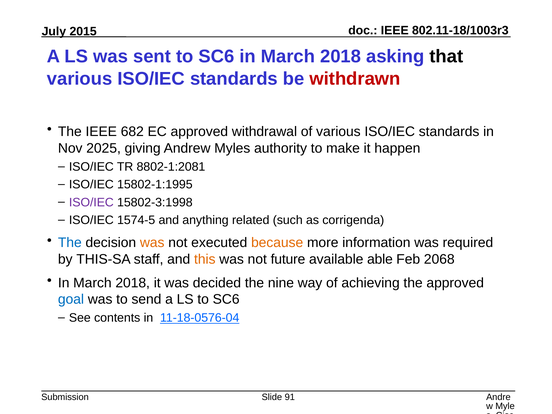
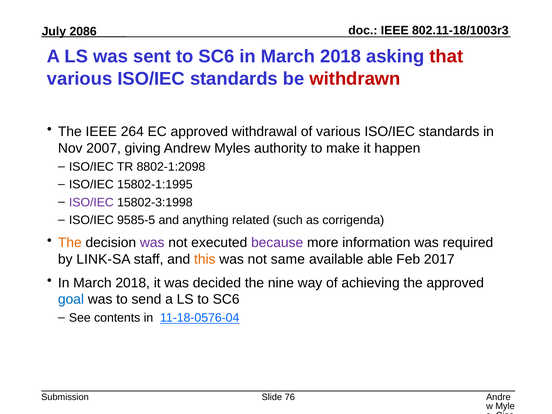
2015: 2015 -> 2086 (83, 31)
that colour: black -> red (446, 57)
682: 682 -> 264 (132, 132)
2025: 2025 -> 2007 (104, 148)
8802-1:2081: 8802-1:2081 -> 8802-1:2098 (171, 167)
1574-5: 1574-5 -> 9585-5 (136, 220)
The colour: blue -> orange (70, 243)
was colour: orange -> purple (152, 243)
because colour: orange -> purple (277, 243)
THIS-SA: THIS-SA -> LINK-SA (103, 259)
future: future -> same (288, 259)
2068: 2068 -> 2017 (439, 259)
91: 91 -> 76 (290, 397)
